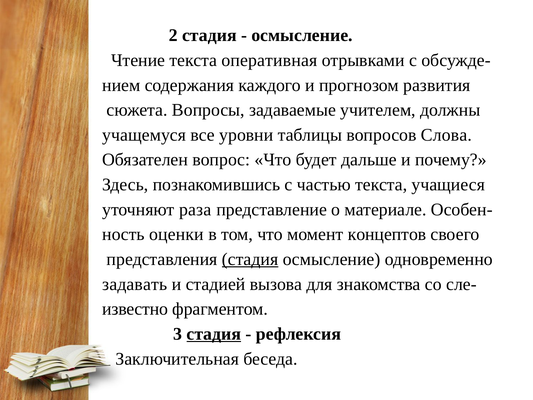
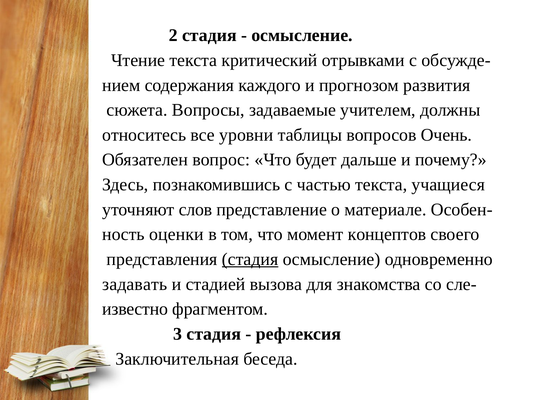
оперативная: оперативная -> критический (269, 60)
учащемуся: учащемуся -> относитесь (144, 135)
Слова: Слова -> Очень (447, 135)
раза: раза -> слов (195, 209)
стадия underline: present -> none (214, 334)
